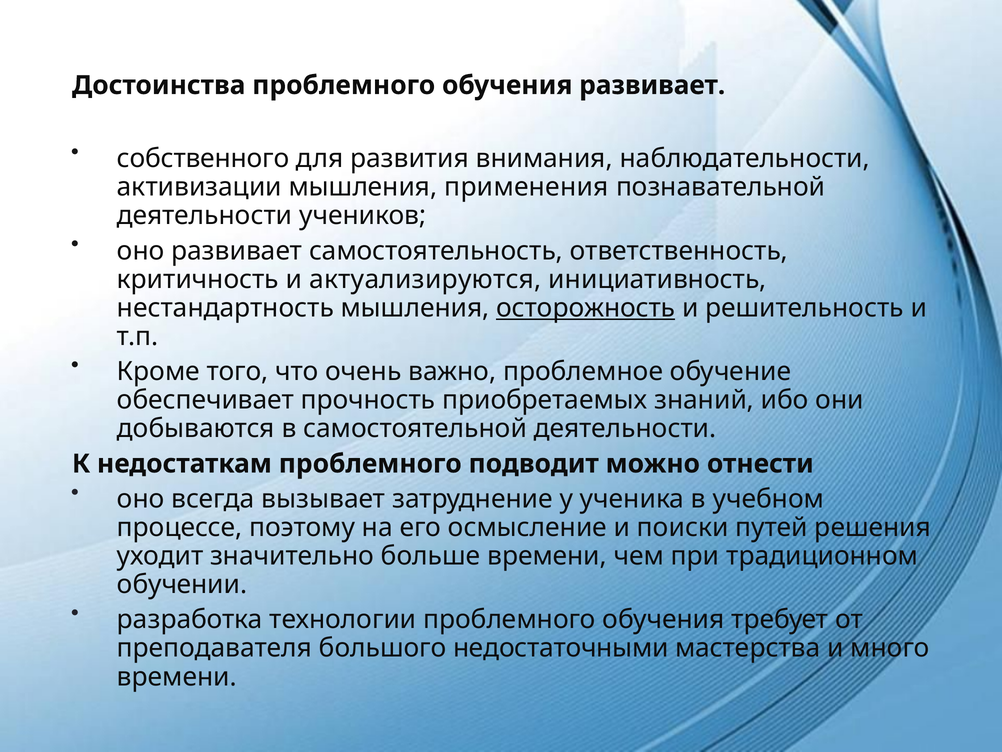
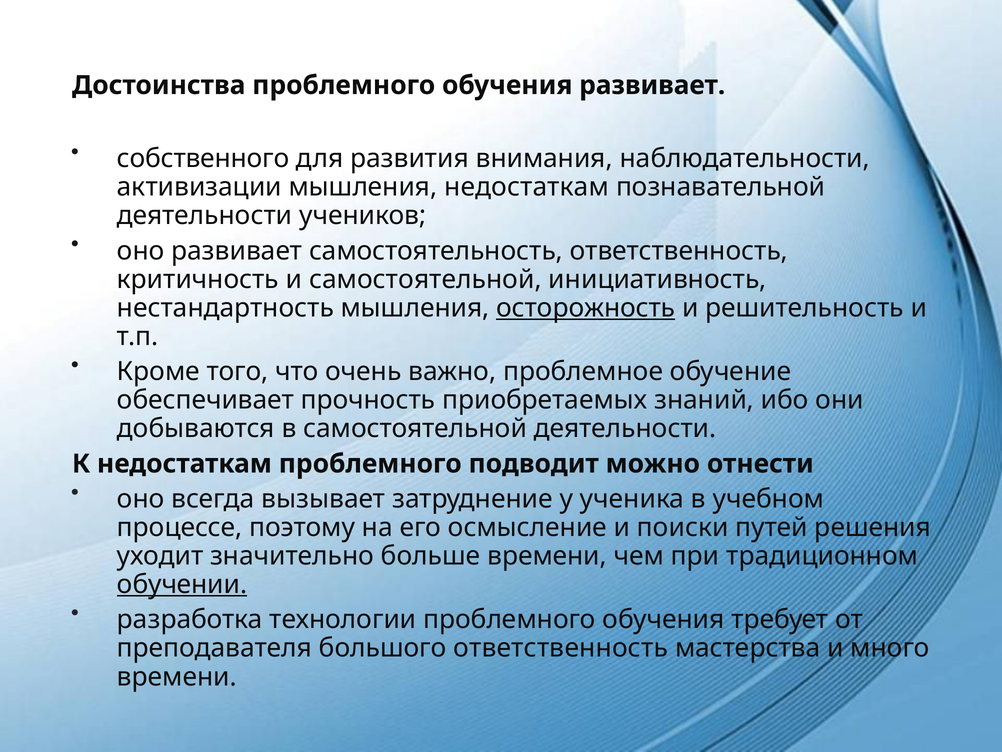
мышления применения: применения -> недостаткам (527, 187)
и актуализируются: актуализируются -> самостоятельной (425, 279)
обучении underline: none -> present (182, 584)
большого недостаточными: недостаточными -> ответственность (561, 648)
